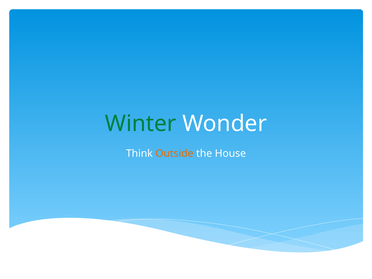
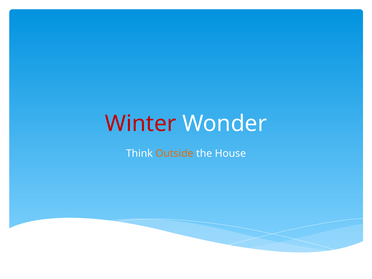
Winter colour: green -> red (141, 124)
